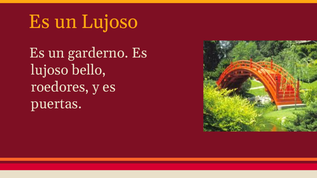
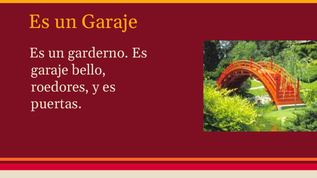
un Lujoso: Lujoso -> Garaje (110, 22)
lujoso: lujoso -> garaje (50, 70)
